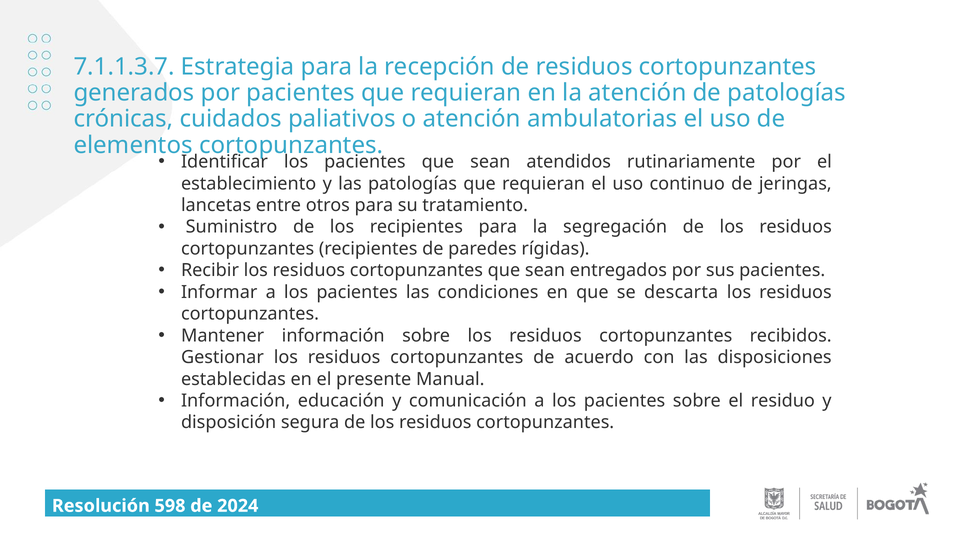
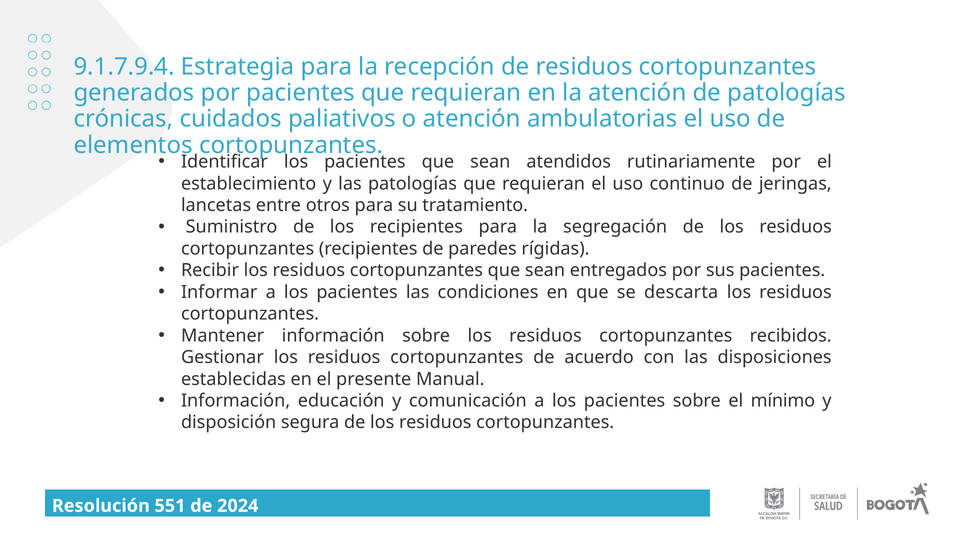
7.1.1.3.7: 7.1.1.3.7 -> 9.1.7.9.4 (124, 67)
residuo: residuo -> mínimo (783, 401)
598: 598 -> 551 (170, 506)
